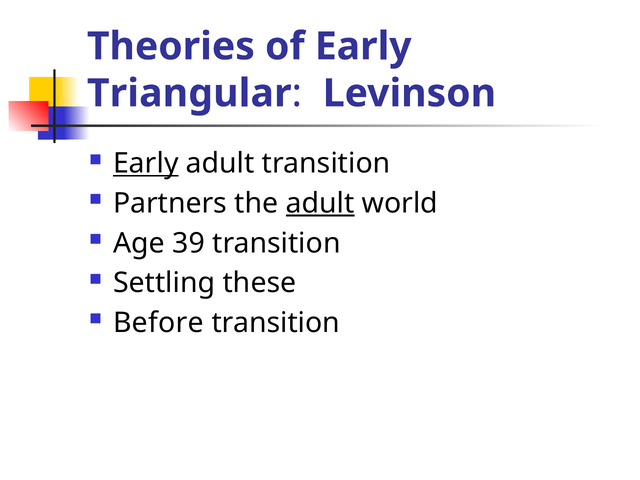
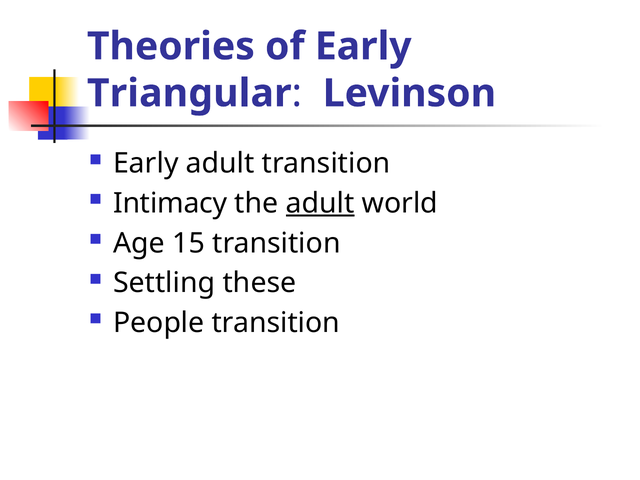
Early underline: present -> none (146, 163)
Partners: Partners -> Intimacy (170, 203)
39: 39 -> 15 (189, 243)
Before: Before -> People (159, 323)
